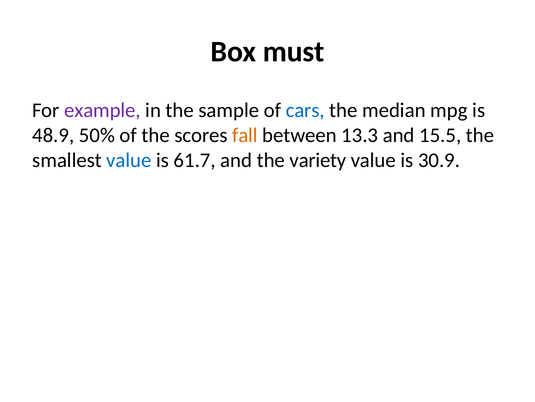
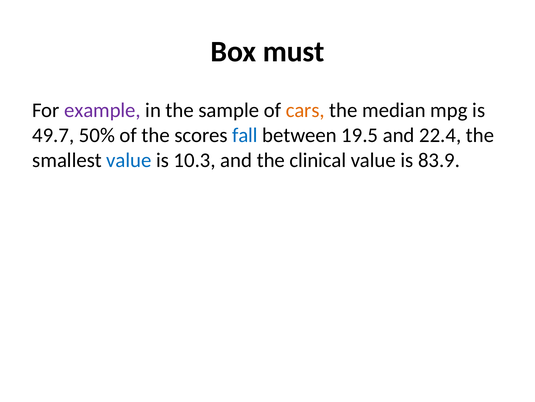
cars colour: blue -> orange (305, 110)
48.9: 48.9 -> 49.7 (53, 135)
fall colour: orange -> blue (245, 135)
13.3: 13.3 -> 19.5 (360, 135)
15.5: 15.5 -> 22.4 (440, 135)
61.7: 61.7 -> 10.3 (195, 160)
variety: variety -> clinical (318, 160)
30.9: 30.9 -> 83.9 (439, 160)
